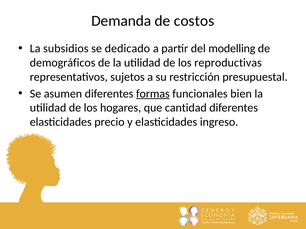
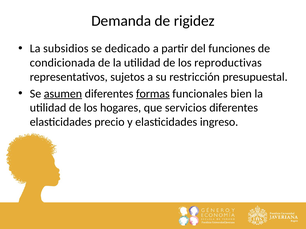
costos: costos -> rigidez (194, 21)
modelling: modelling -> funciones (232, 49)
demográficos: demográficos -> condicionada (63, 63)
asumen underline: none -> present (63, 94)
cantidad: cantidad -> servicios (186, 108)
